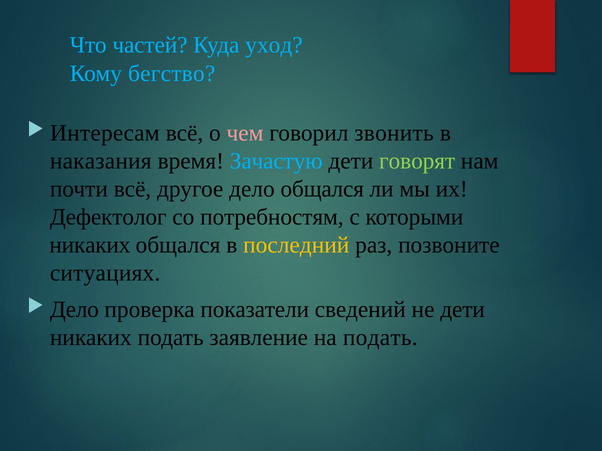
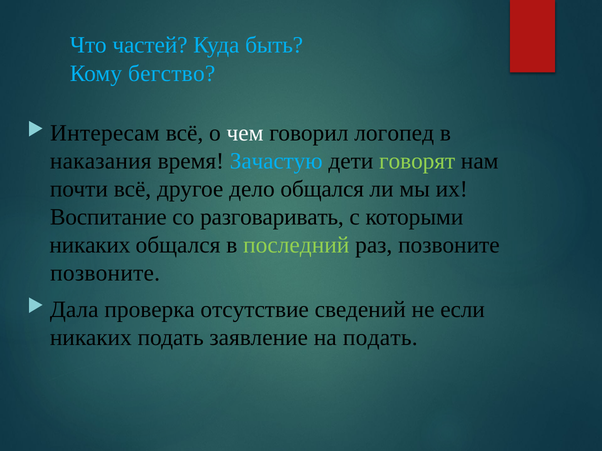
уход: уход -> быть (274, 45)
чем colour: pink -> white (245, 133)
звонить: звонить -> логопед (394, 133)
Дефектолог: Дефектолог -> Воспитание (108, 217)
потребностям: потребностям -> разговаривать (272, 217)
последний colour: yellow -> light green (296, 245)
ситуациях: ситуациях -> позвоните (105, 273)
Дело: Дело -> Дала (74, 310)
показатели: показатели -> отсутствие (255, 310)
не дети: дети -> если (463, 310)
